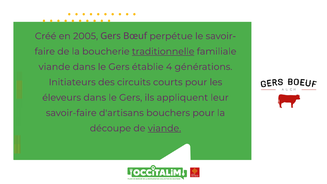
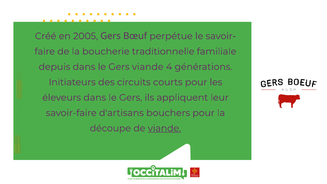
traditionnelle underline: present -> none (163, 51)
viande: viande -> depuis (54, 67)
Gers établie: établie -> viande (148, 67)
